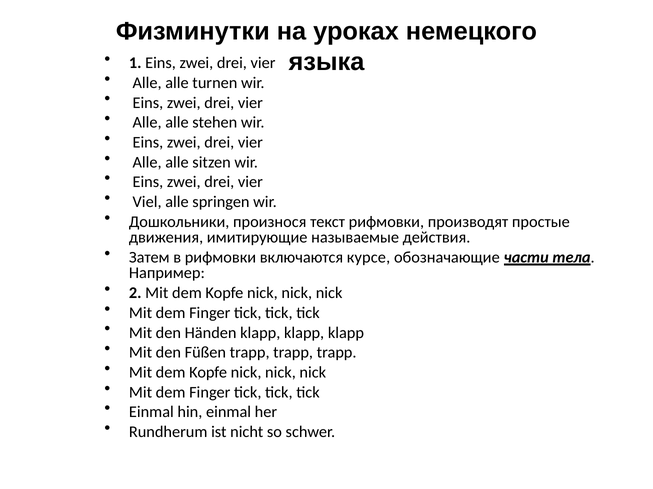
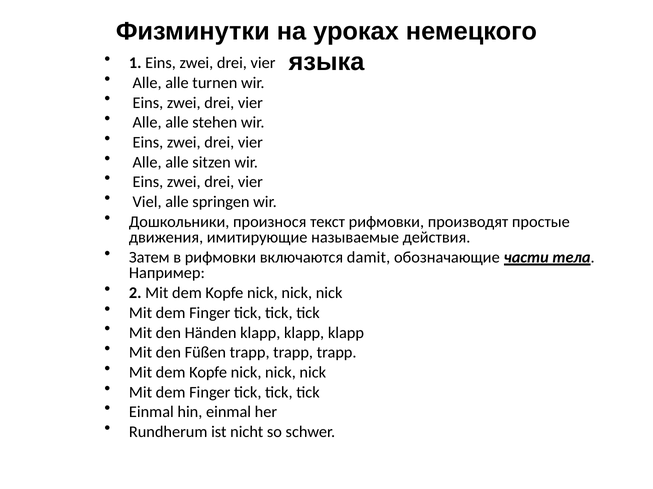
курсе: курсе -> damit (369, 258)
